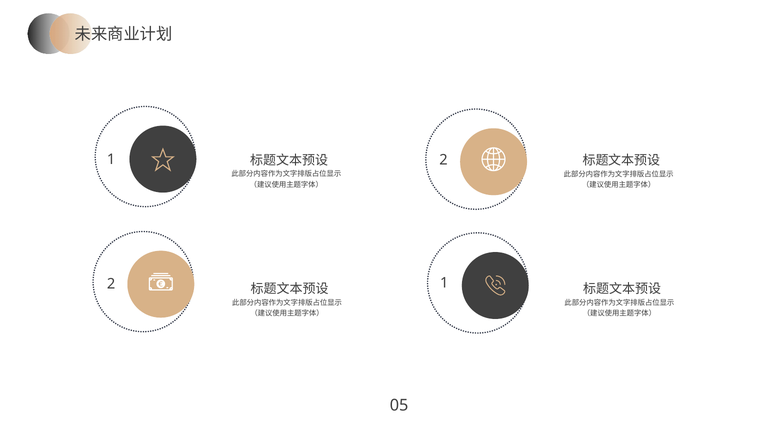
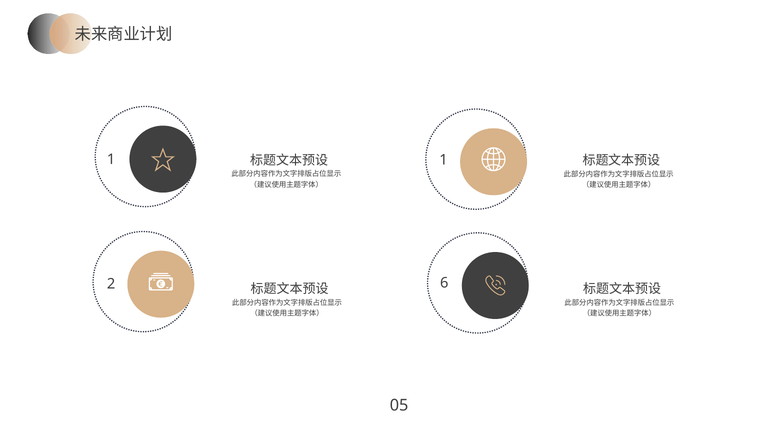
1 2: 2 -> 1 (444, 160)
2 1: 1 -> 6 (444, 283)
